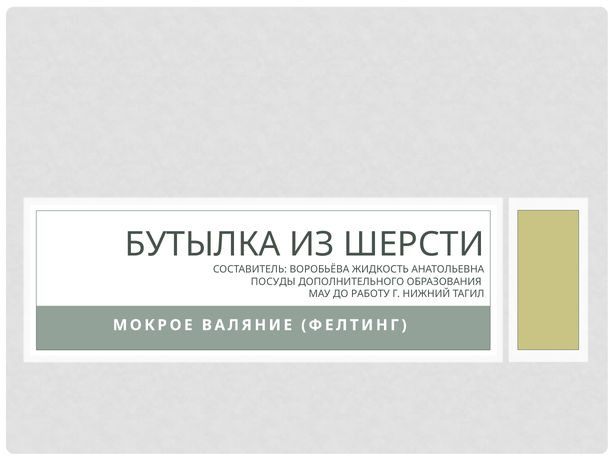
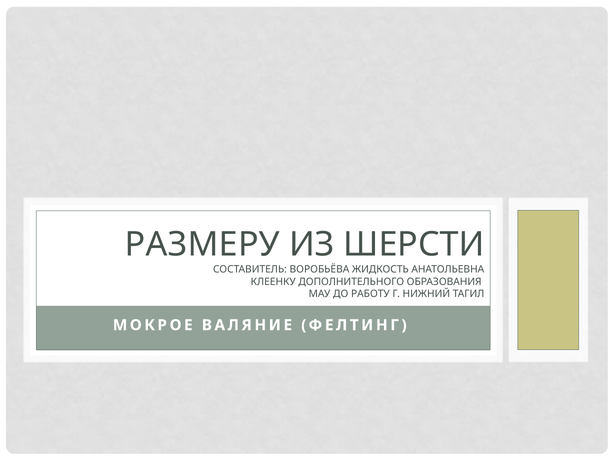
БУТЫЛКА: БУТЫЛКА -> РАЗМЕРУ (202, 245)
ПОСУДЫ: ПОСУДЫ -> КЛЕЕНКУ (273, 282)
